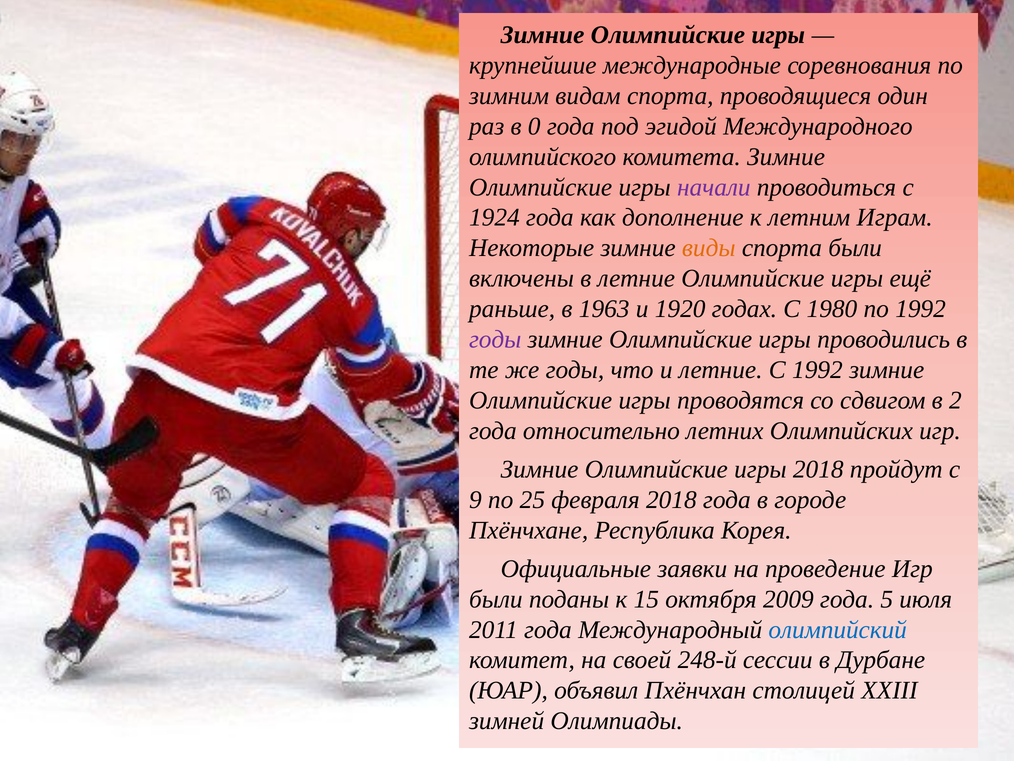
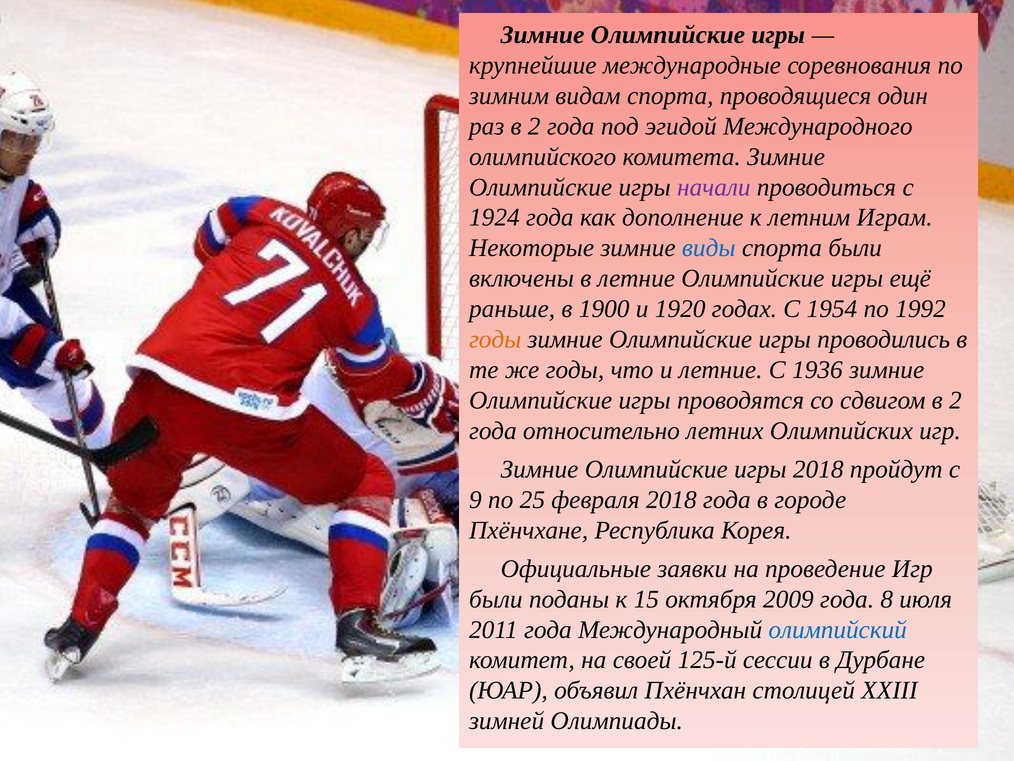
раз в 0: 0 -> 2 (534, 126)
виды colour: orange -> blue (709, 248)
1963: 1963 -> 1900 (604, 309)
1980: 1980 -> 1954 (832, 309)
годы colour: purple -> orange (495, 339)
С 1992: 1992 -> 1936 (817, 370)
5: 5 -> 8 (887, 599)
248-й: 248-й -> 125-й (707, 660)
